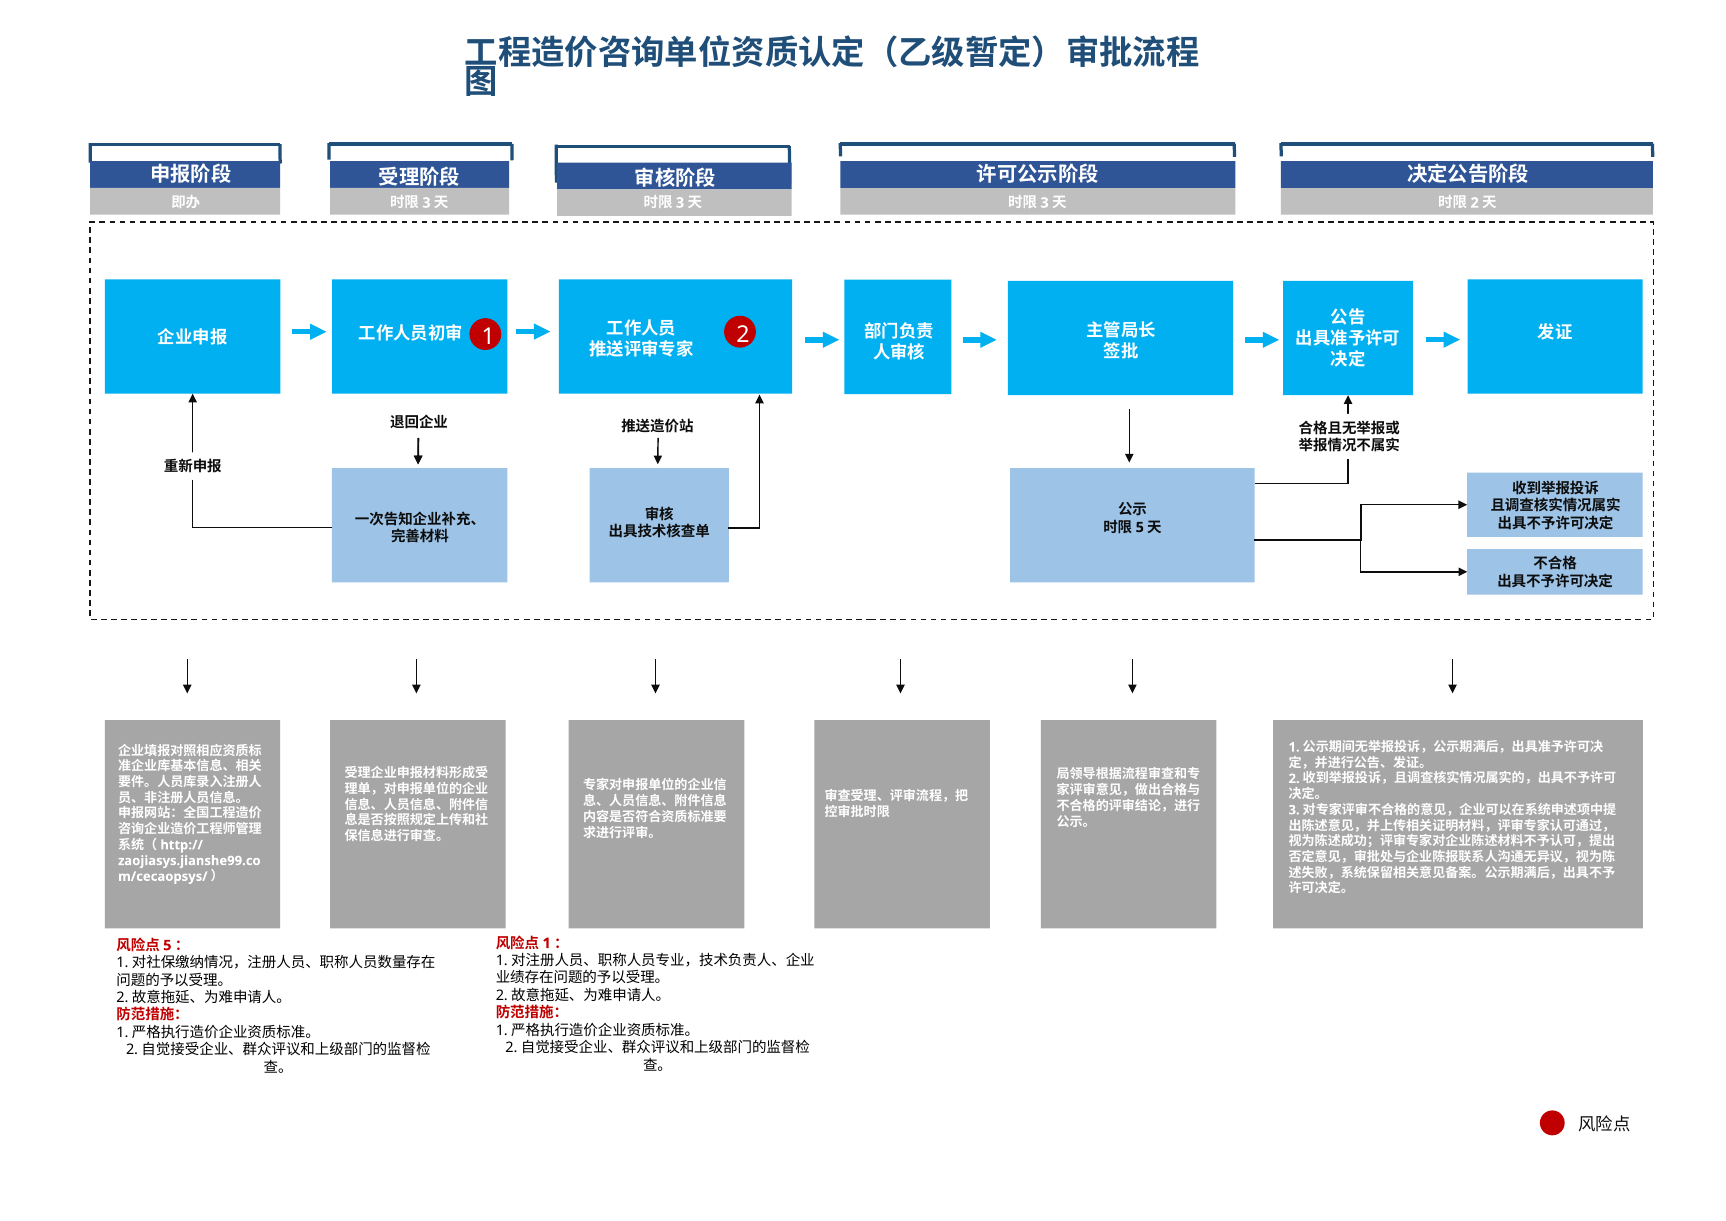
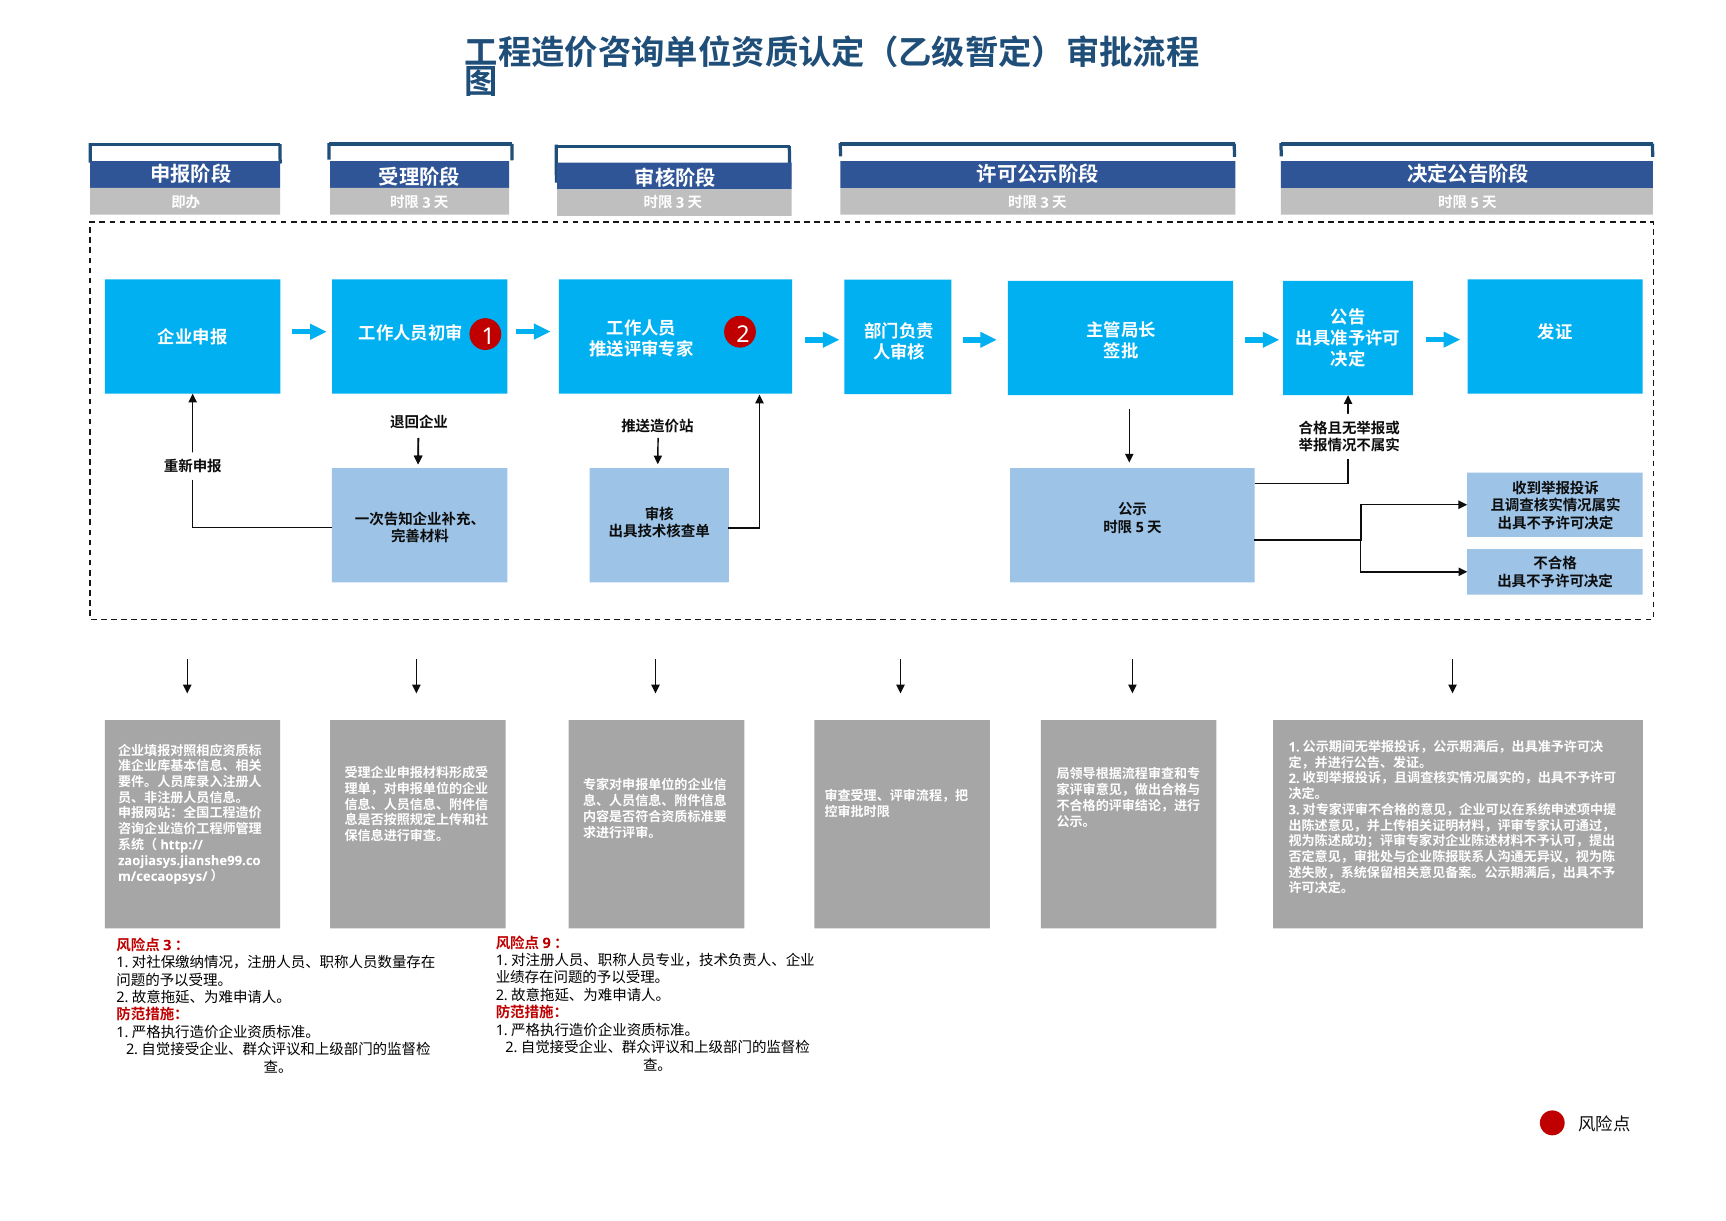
2: 2 -> 5 (1475, 203)
1: 1 -> 9 (547, 943)
5: 5 -> 3 (167, 945)
